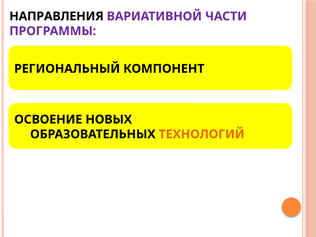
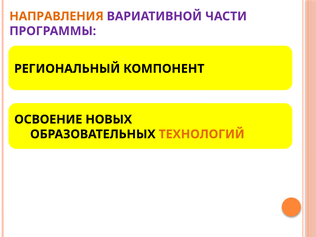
НАПРАВЛЕНИЯ colour: black -> orange (56, 16)
